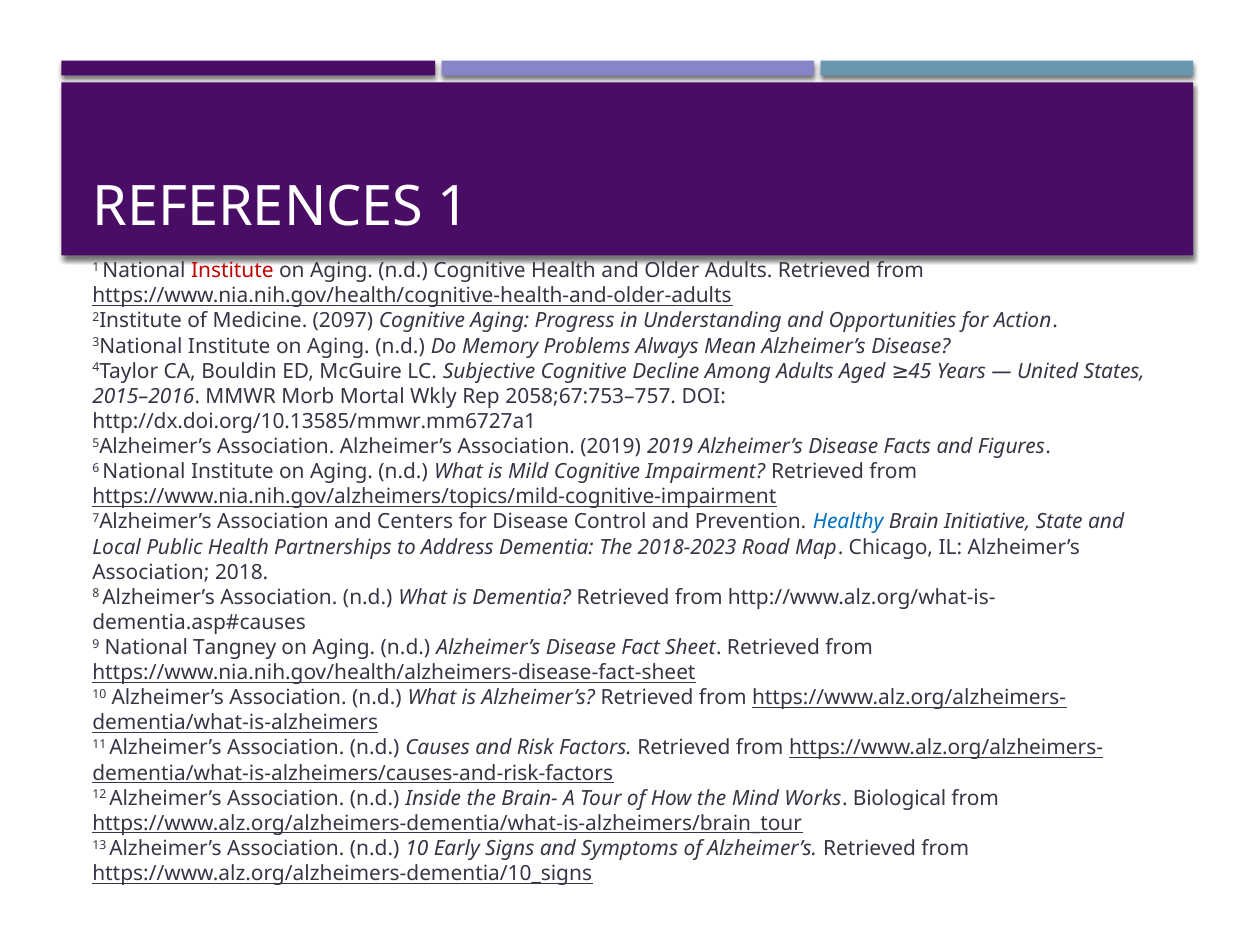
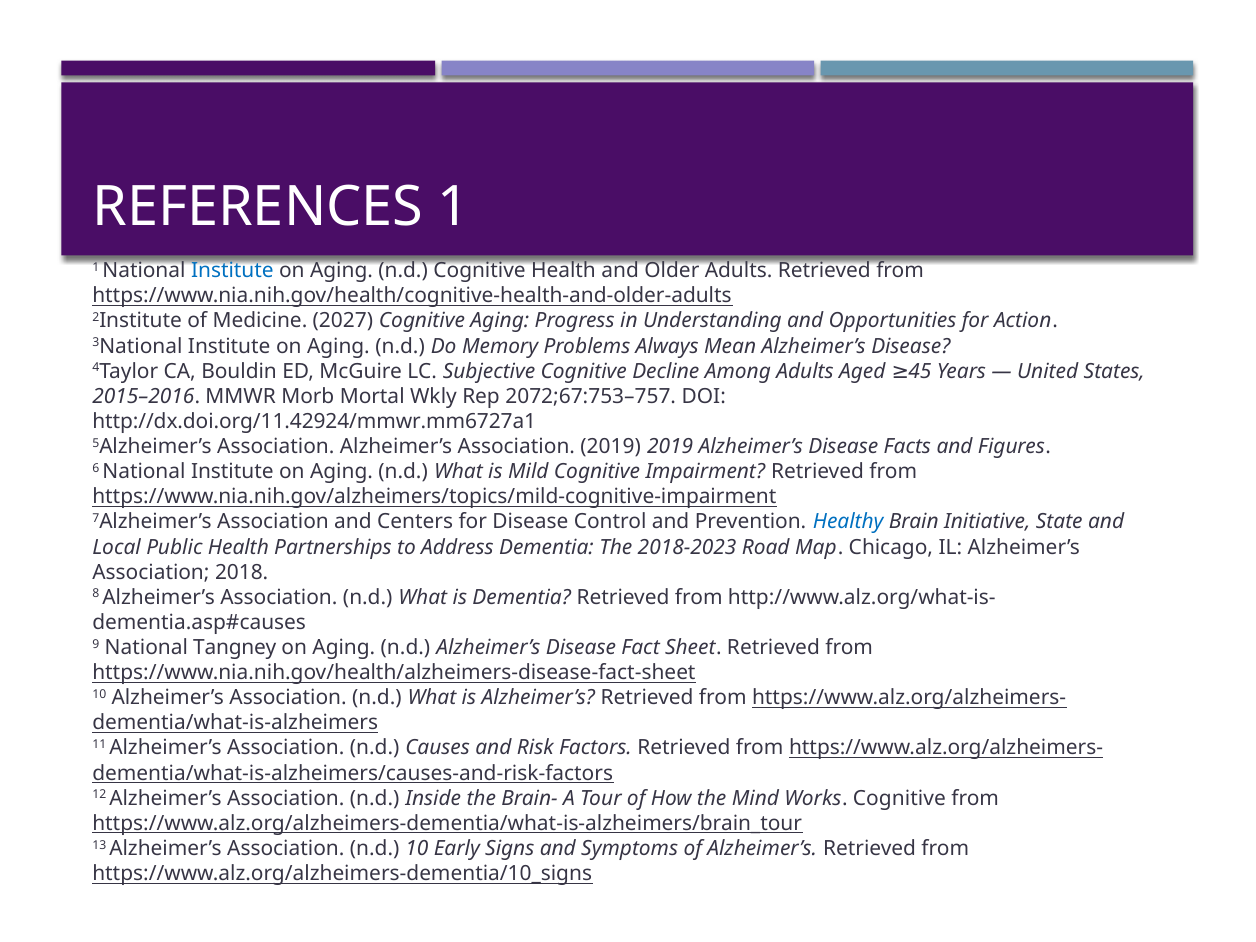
Institute colour: red -> blue (232, 271)
2097: 2097 -> 2027 (343, 321)
2058;67:753–757: 2058;67:753–757 -> 2072;67:753–757 (591, 396)
http://dx.doi.org/10.13585/mmwr.mm6727a1: http://dx.doi.org/10.13585/mmwr.mm6727a1 -> http://dx.doi.org/11.42924/mmwr.mm6727a1 (314, 422)
Works Biological: Biological -> Cognitive (899, 798)
